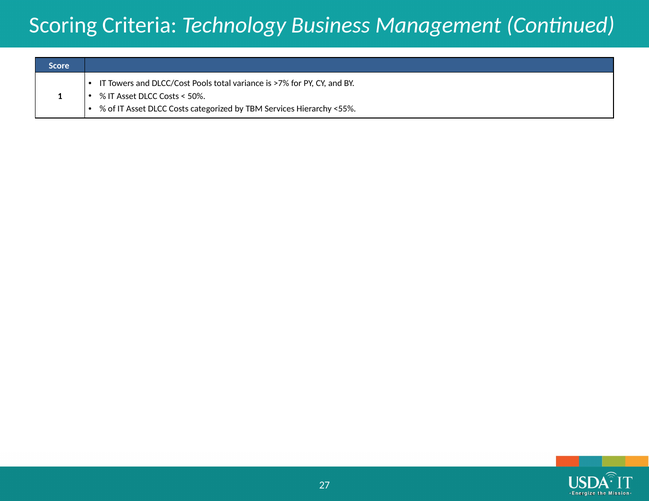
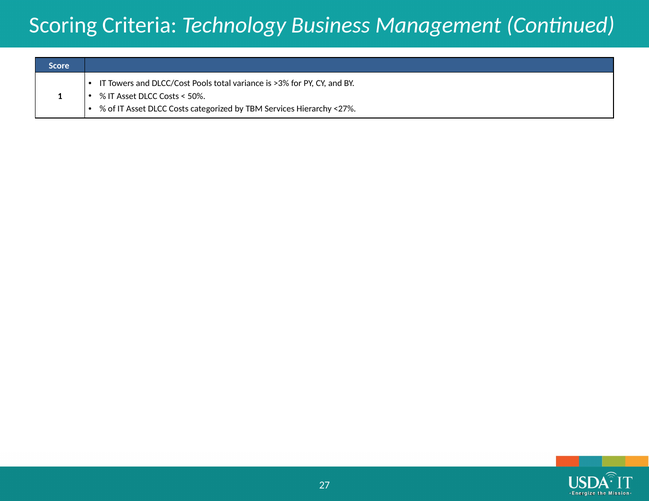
>7%: >7% -> >3% (281, 83)
<55%: <55% -> <27% (345, 109)
